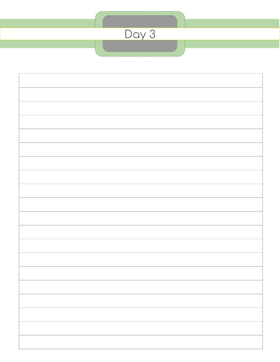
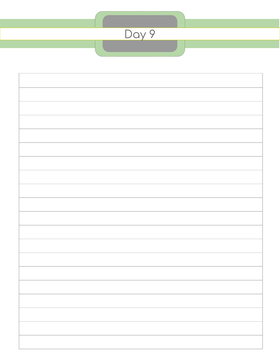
3: 3 -> 9 (153, 35)
